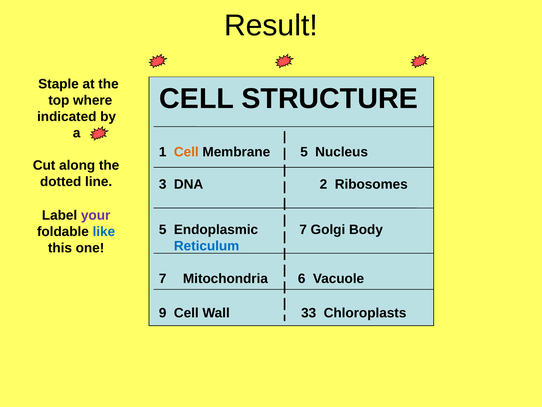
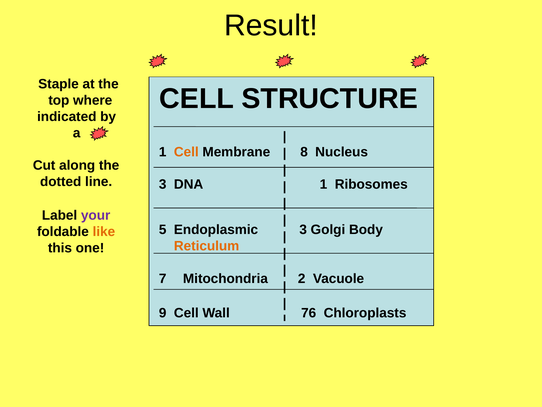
Membrane 5: 5 -> 8 (304, 152)
DNA 2: 2 -> 1 (323, 184)
Endoplasmic 7: 7 -> 3 (303, 229)
like colour: blue -> orange (104, 231)
Reticulum colour: blue -> orange (207, 246)
6: 6 -> 2 (302, 278)
33: 33 -> 76 (309, 313)
